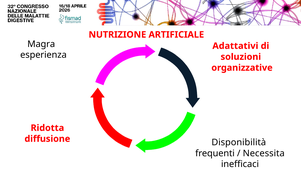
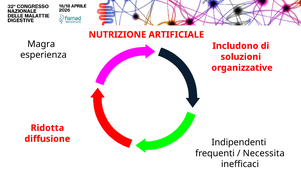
Adattativi: Adattativi -> Includono (235, 46)
Disponibilità: Disponibilità -> Indipendenti (239, 143)
